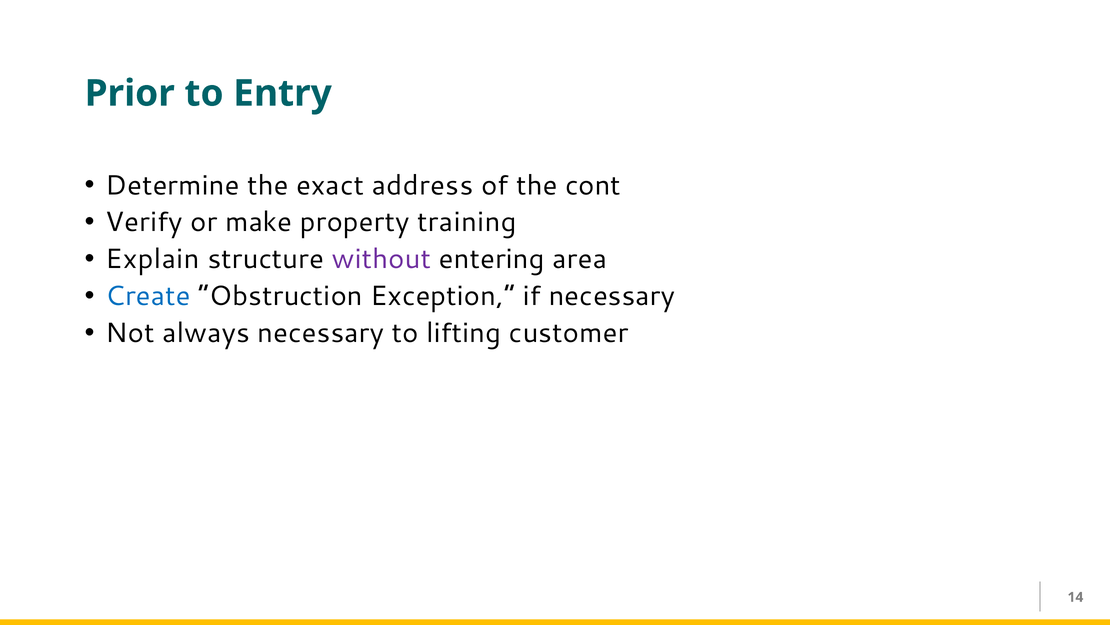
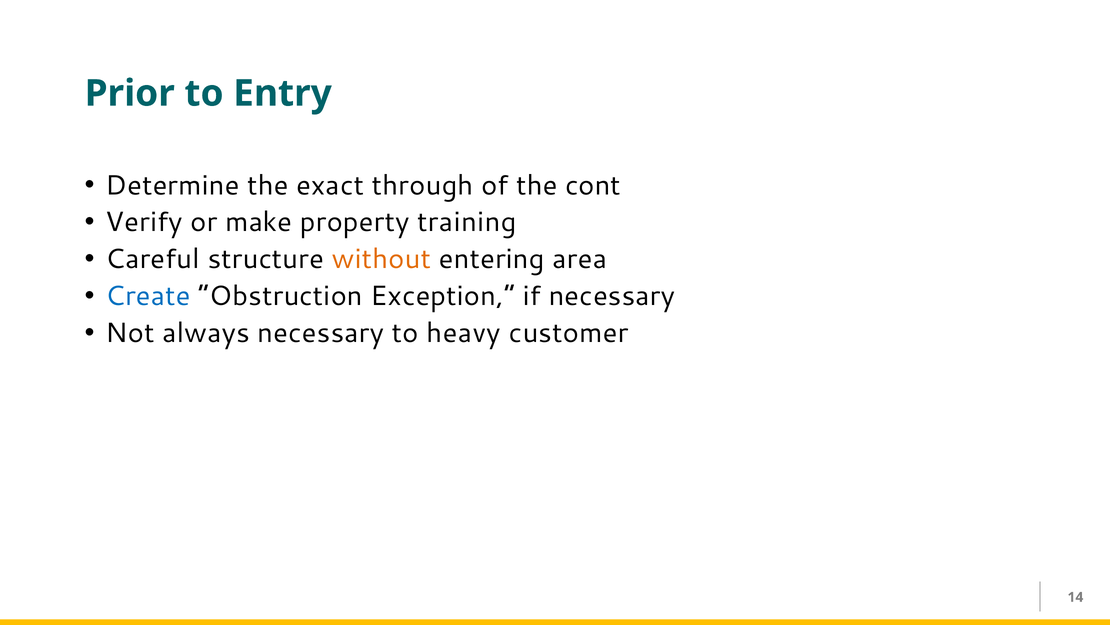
address: address -> through (423, 185)
Explain: Explain -> Careful (153, 259)
without colour: purple -> orange (381, 259)
lifting: lifting -> heavy (464, 333)
